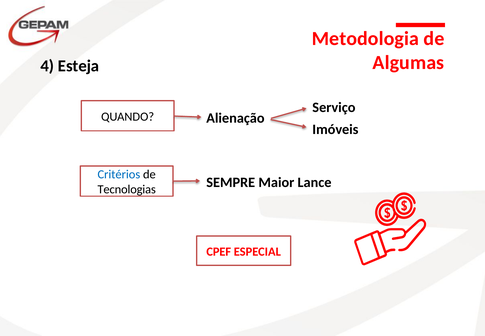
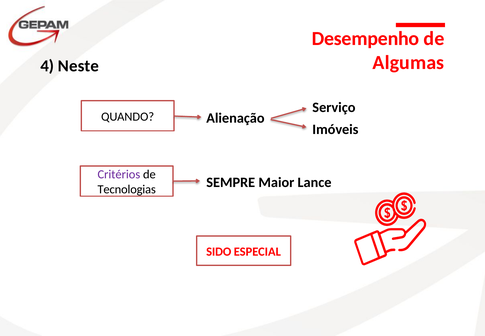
Metodologia: Metodologia -> Desempenho (365, 39)
Esteja: Esteja -> Neste (78, 66)
Critérios colour: blue -> purple (119, 174)
CPEF: CPEF -> SIDO (219, 251)
